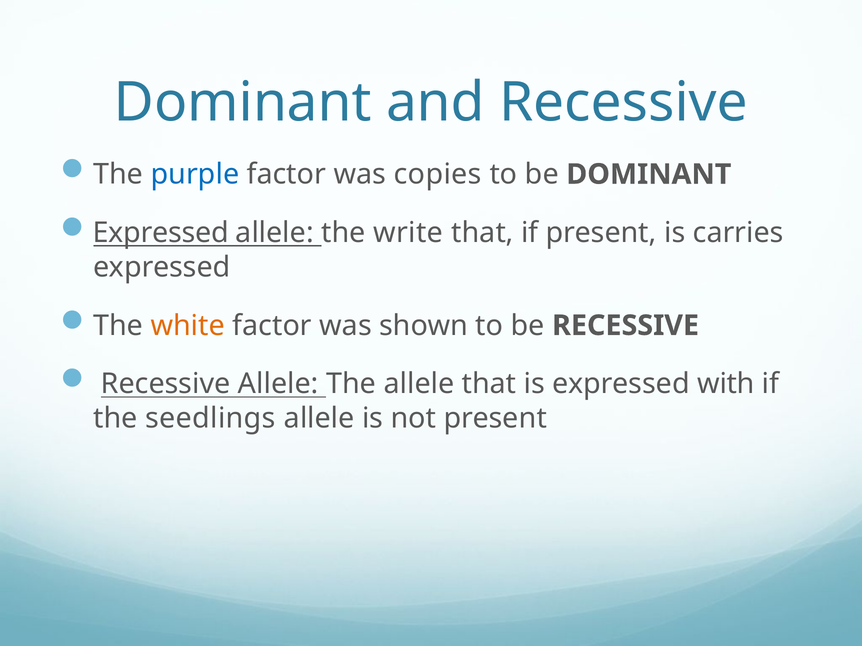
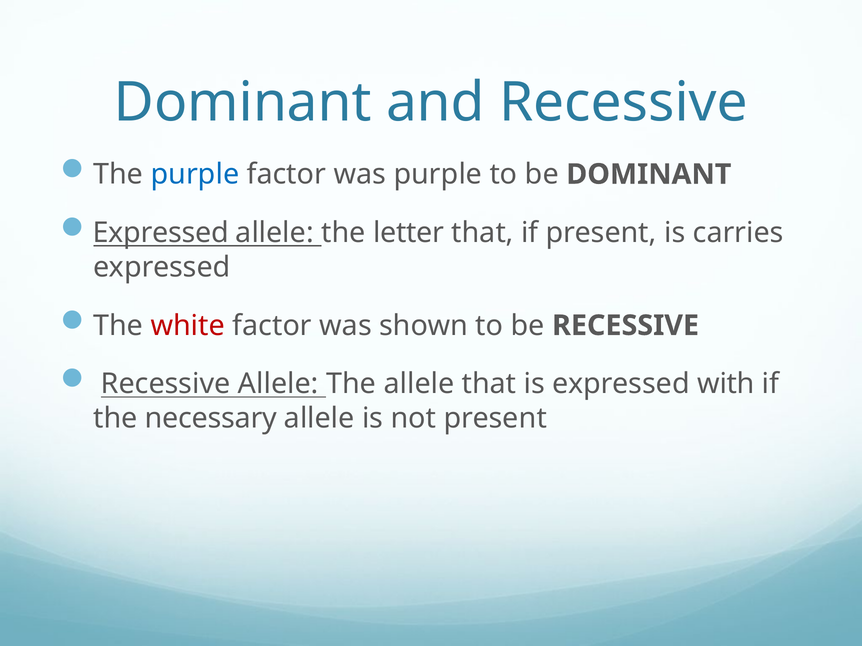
was copies: copies -> purple (438, 174)
write: write -> letter (409, 233)
white colour: orange -> red (188, 326)
seedlings: seedlings -> necessary (211, 419)
